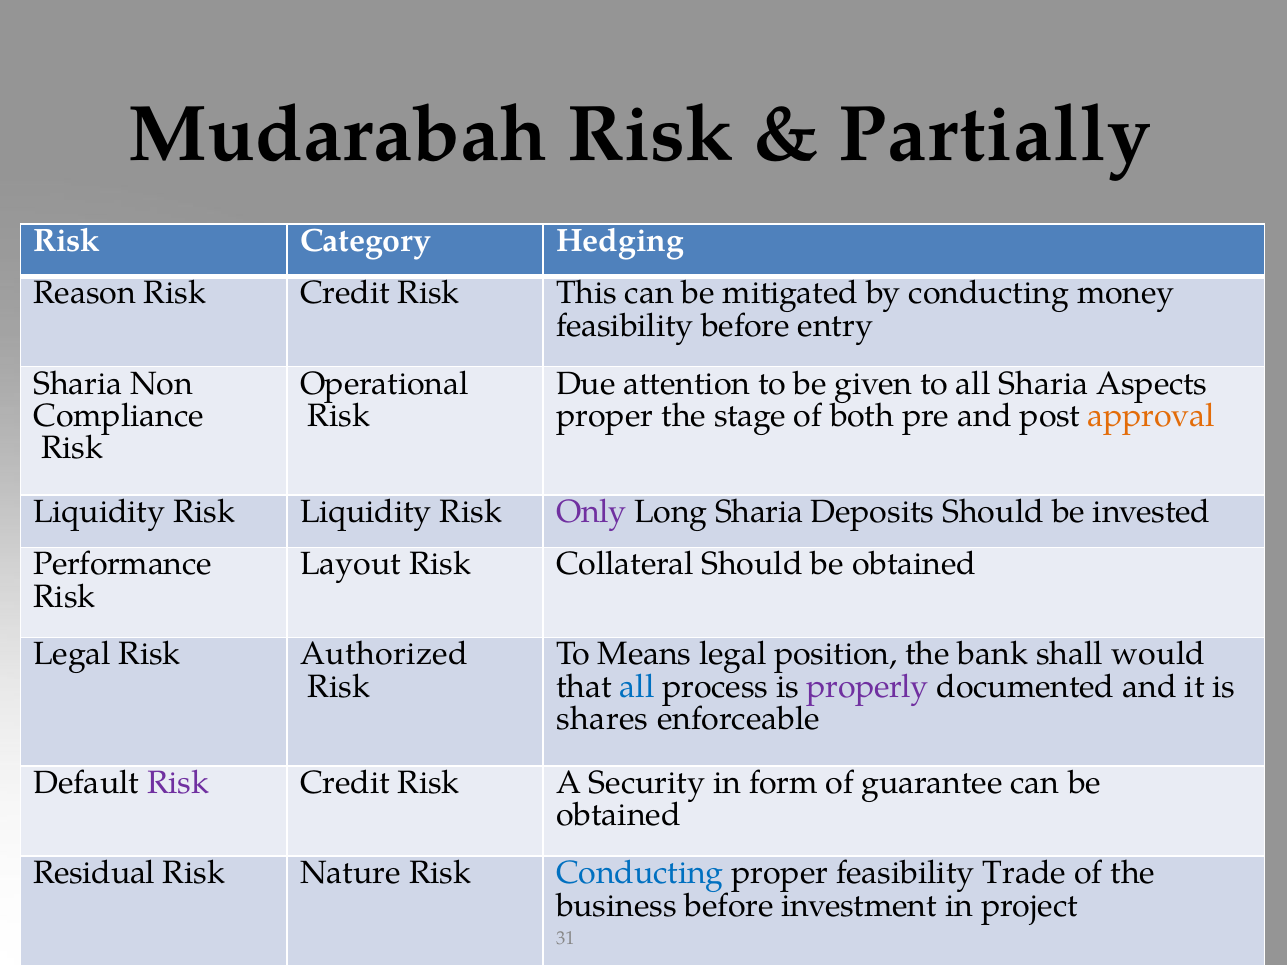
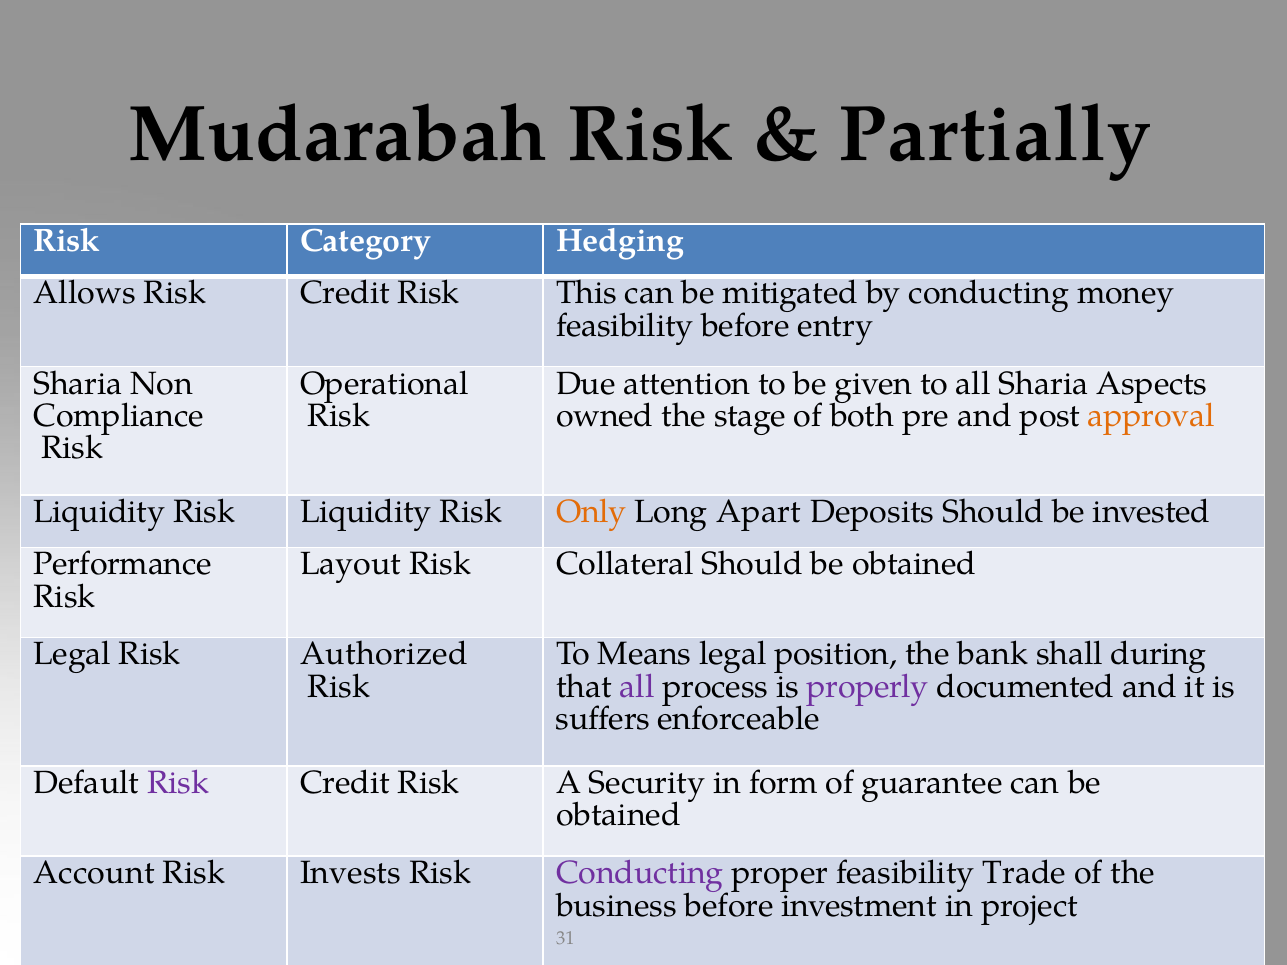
Reason: Reason -> Allows (85, 293)
proper: proper -> owned (605, 416)
Only colour: purple -> orange (591, 512)
Long Sharia: Sharia -> Apart (759, 512)
would: would -> during (1159, 654)
all colour: blue -> purple (637, 687)
shares: shares -> suffers (603, 719)
Residual: Residual -> Account (94, 873)
Nature: Nature -> Invests (351, 873)
Conducting colour: blue -> purple (640, 873)
